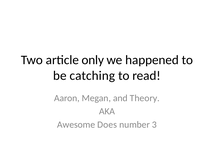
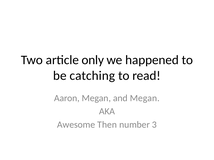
and Theory: Theory -> Megan (145, 98)
Does: Does -> Then (107, 125)
